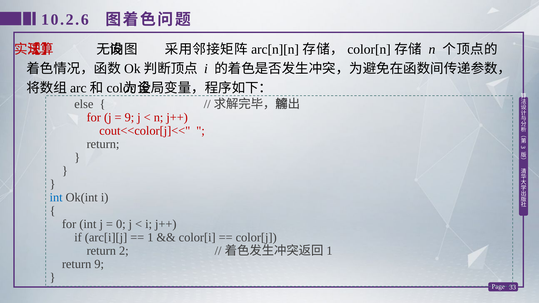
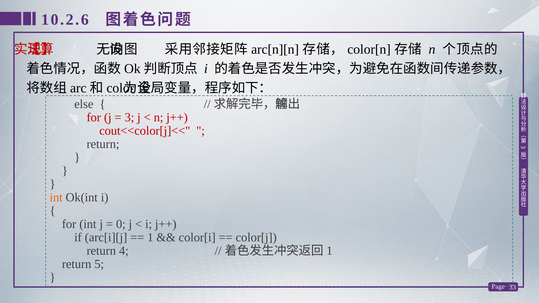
9: 9 -> 3 (129, 118)
int colour: blue -> orange (56, 198)
2: 2 -> 4 (124, 251)
return 9: 9 -> 5 (99, 264)
